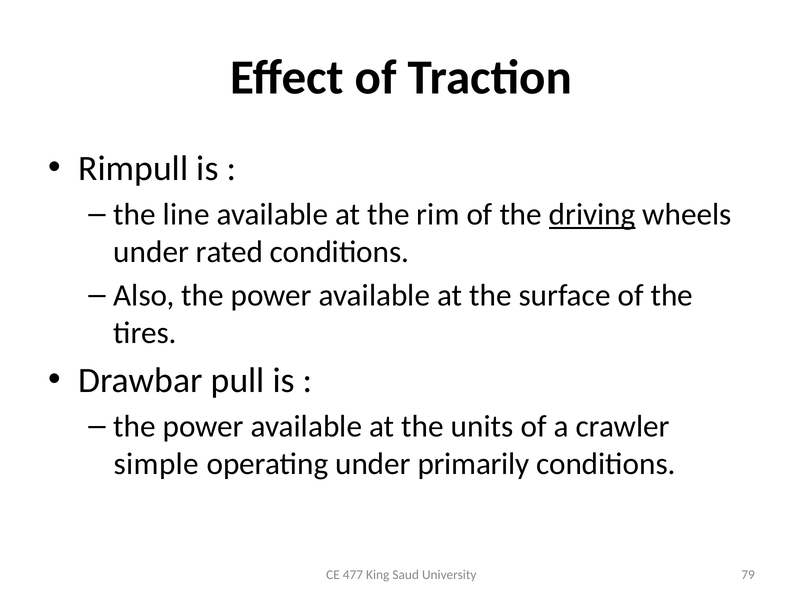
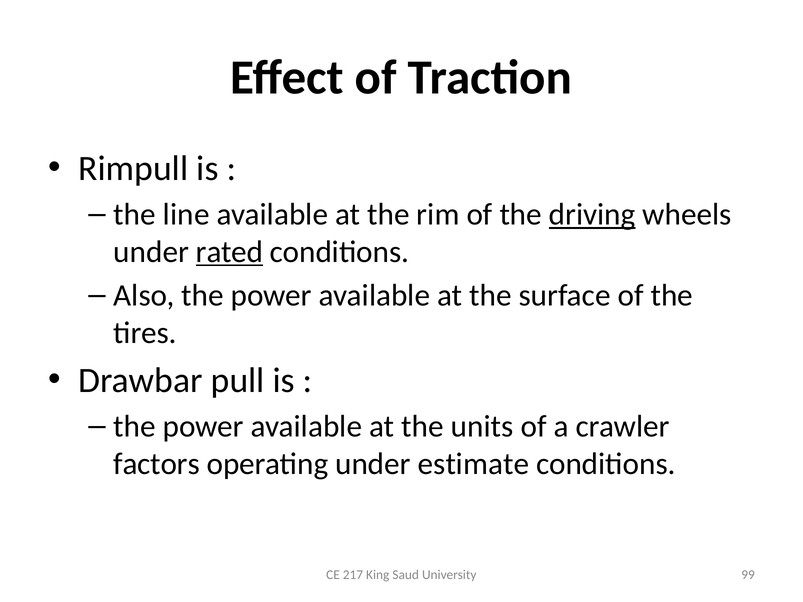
rated underline: none -> present (229, 252)
simple: simple -> factors (157, 464)
primarily: primarily -> estimate (473, 464)
477: 477 -> 217 (353, 575)
79: 79 -> 99 (748, 575)
